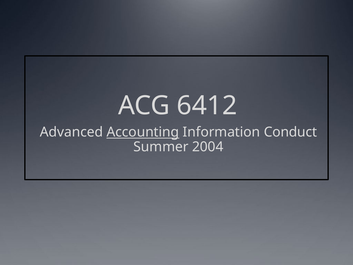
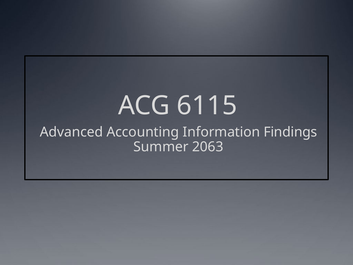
6412: 6412 -> 6115 (207, 106)
Accounting underline: present -> none (143, 132)
Conduct: Conduct -> Findings (290, 132)
2004: 2004 -> 2063 (208, 147)
